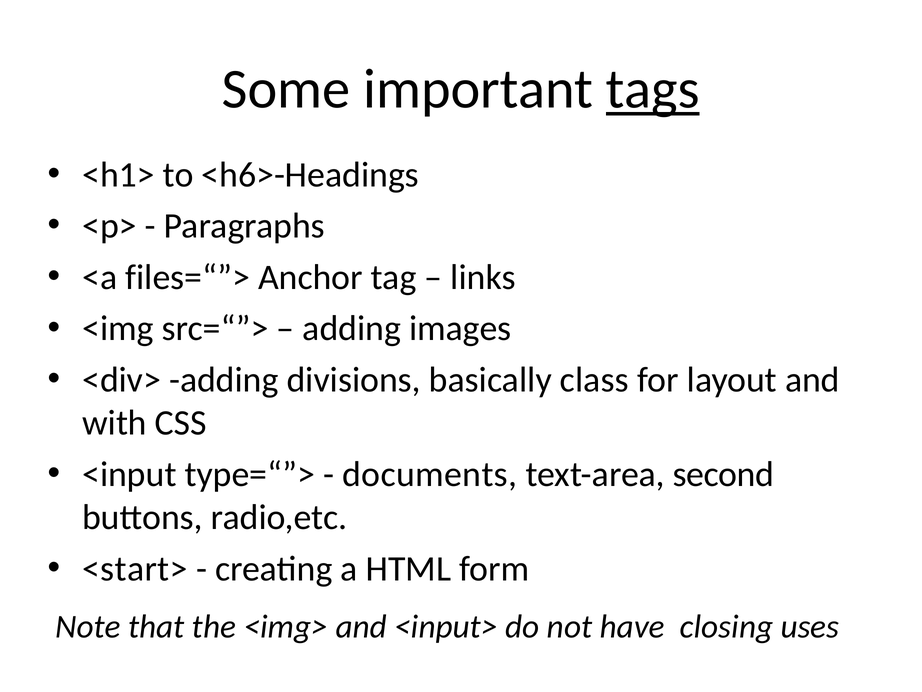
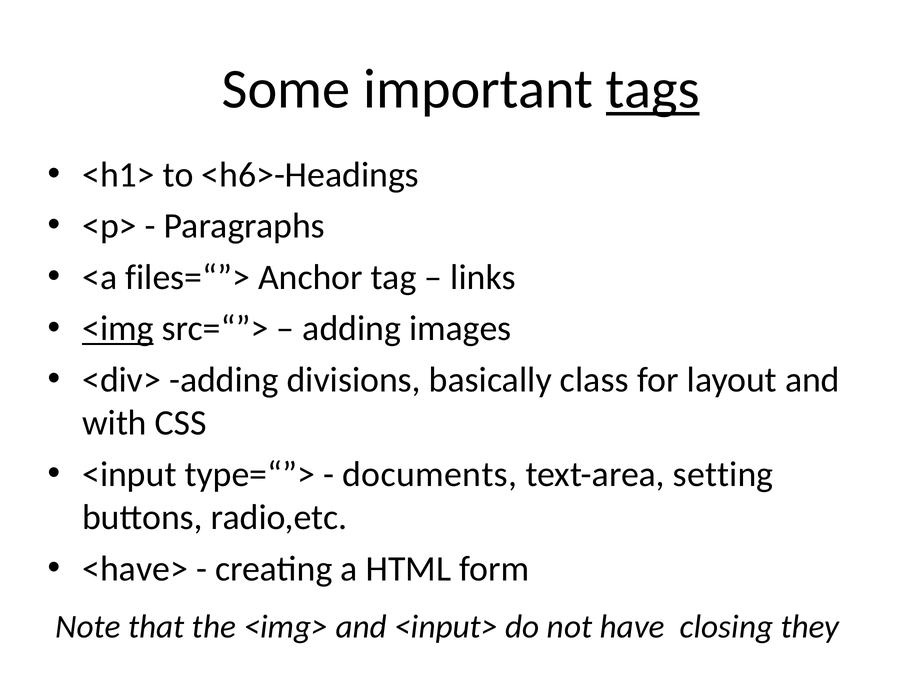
<img underline: none -> present (118, 328)
second: second -> setting (723, 474)
<start>: <start> -> <have> (135, 568)
uses: uses -> they (810, 626)
